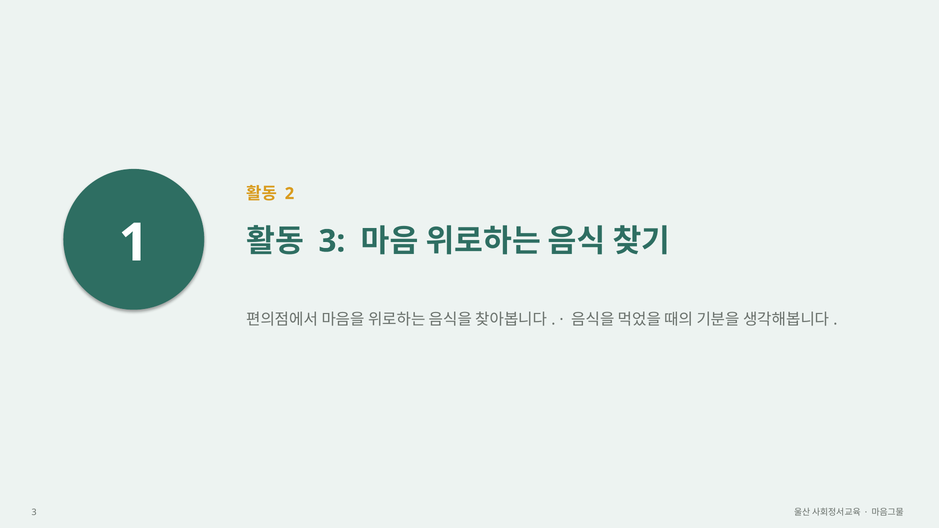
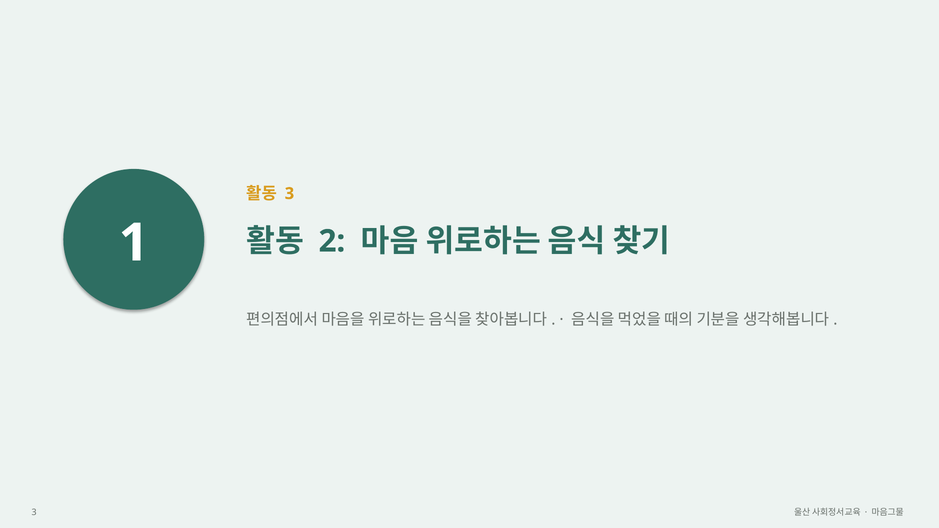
2: 2 -> 3 (289, 194)
3: 3 -> 2 (332, 241)
